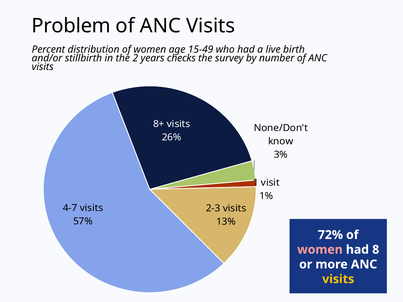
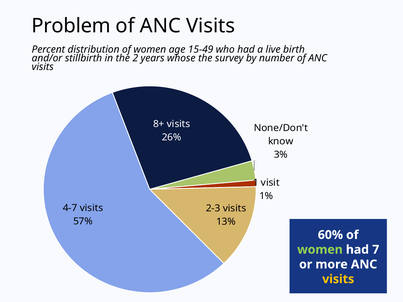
checks: checks -> whose (181, 58)
72%: 72% -> 60% (330, 235)
women colour: pink -> light green (320, 250)
8: 8 -> 7 (376, 250)
